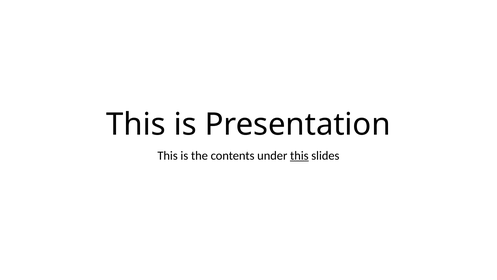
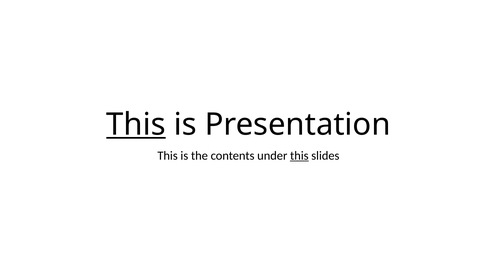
This underline: none -> present (136, 124)
